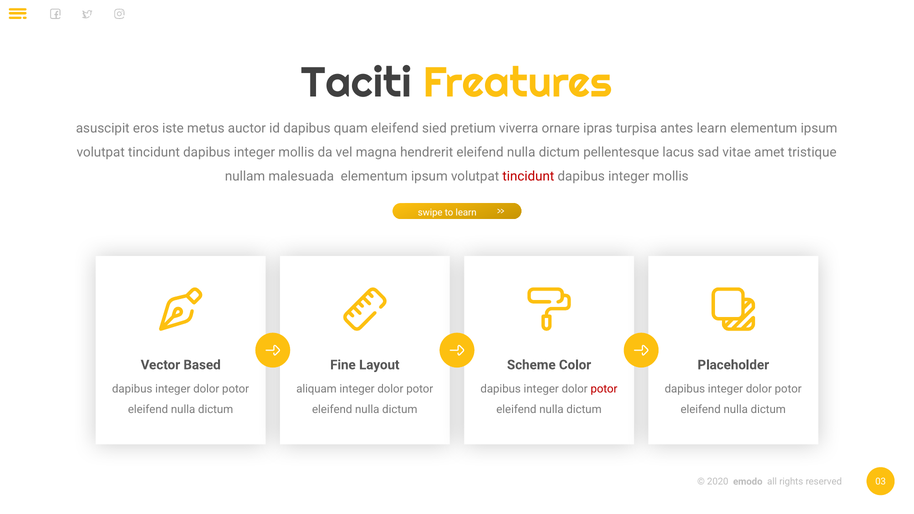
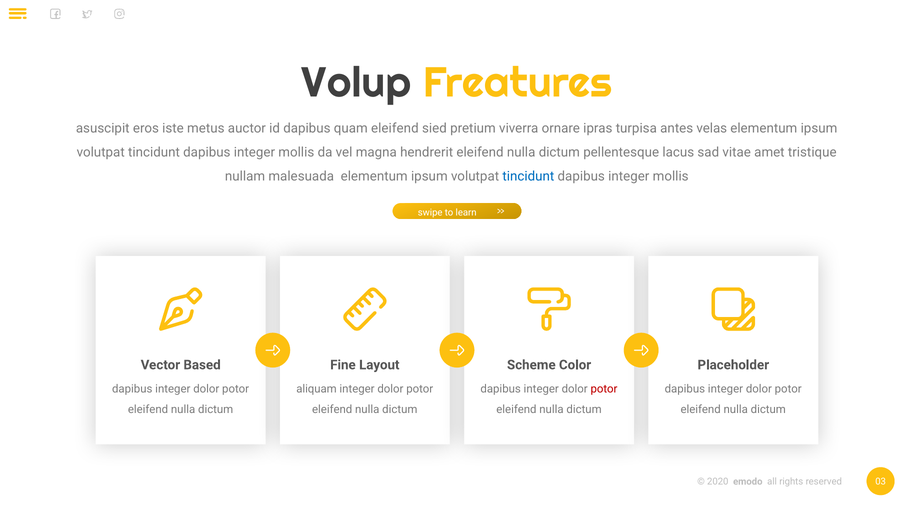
Taciti: Taciti -> Volup (356, 83)
antes learn: learn -> velas (712, 128)
tincidunt colour: red -> blue (528, 176)
